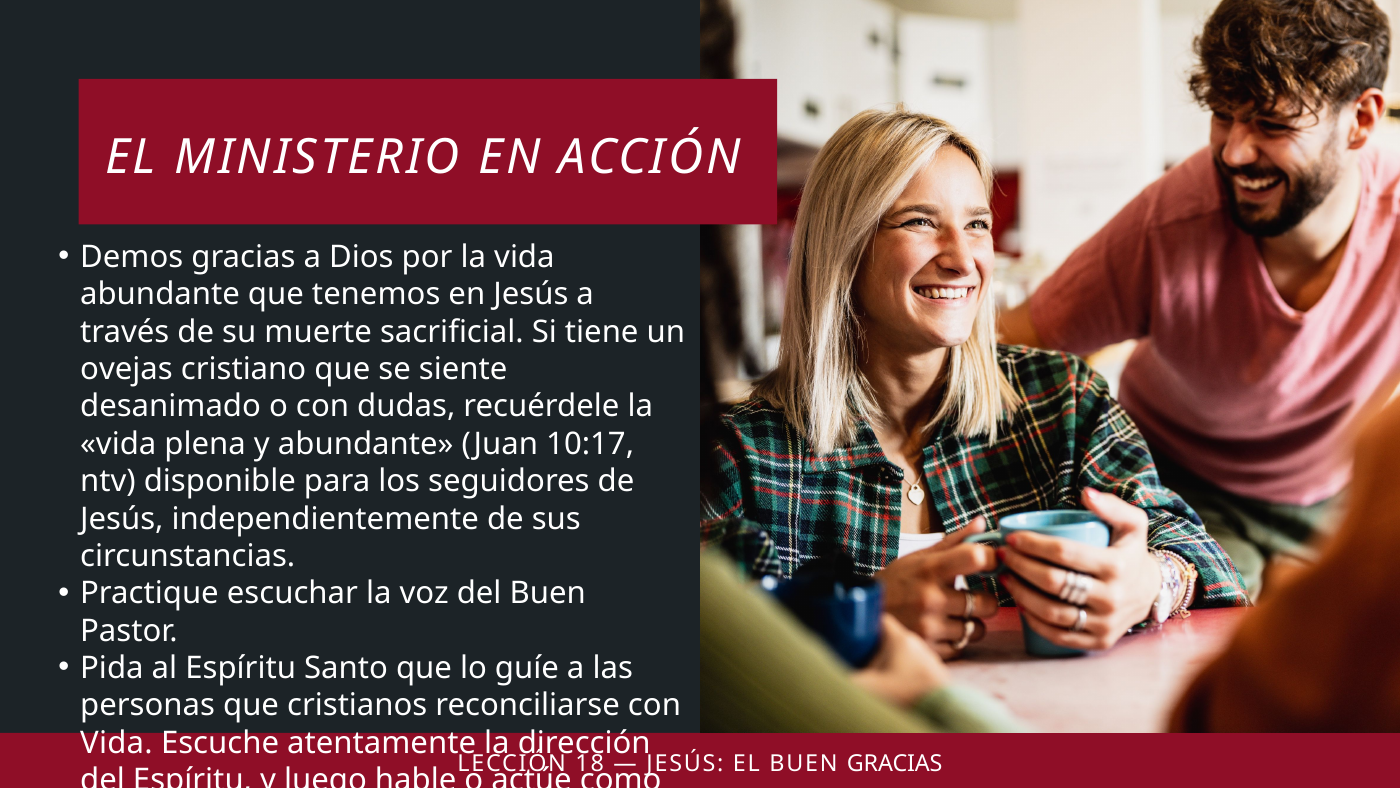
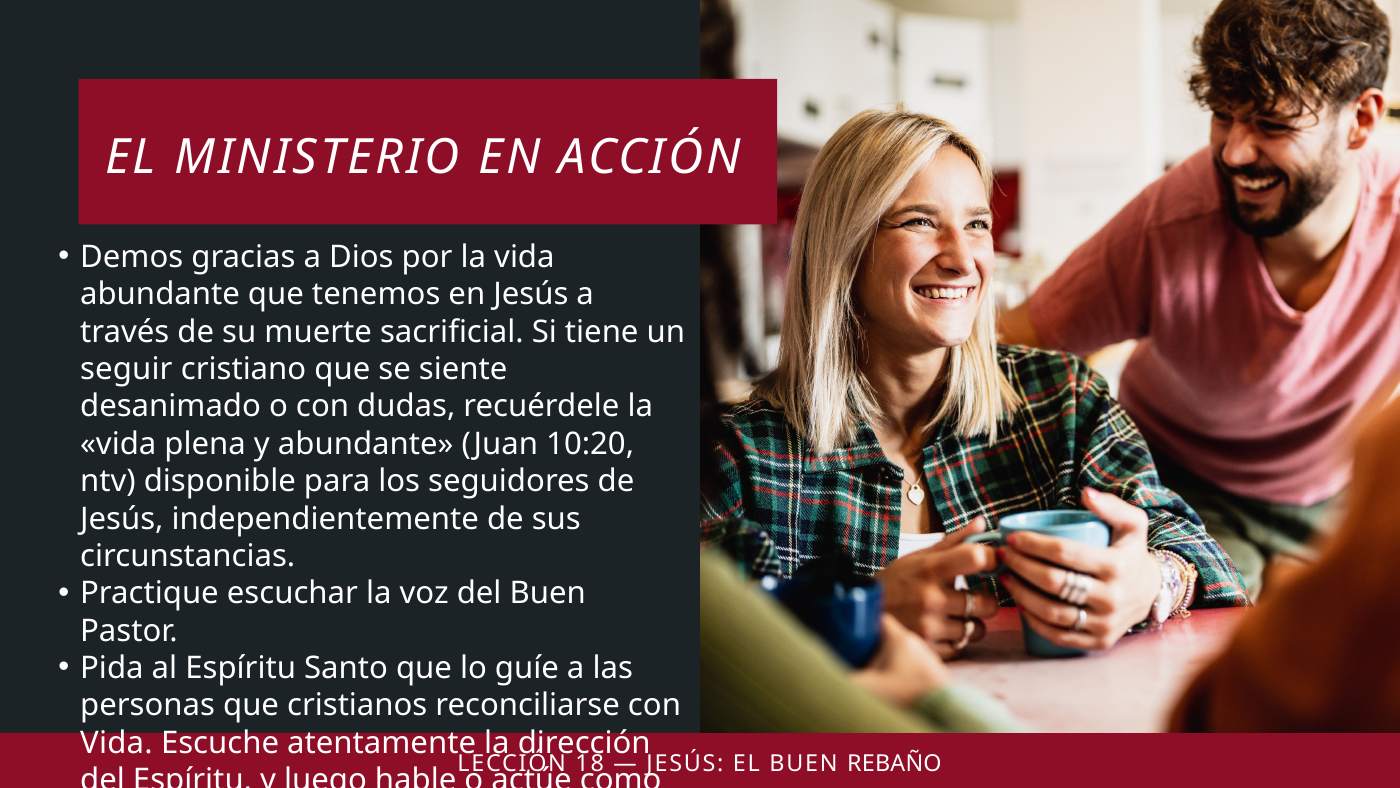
ovejas: ovejas -> seguir (126, 369)
10:17: 10:17 -> 10:20 (590, 444)
BUEN GRACIAS: GRACIAS -> REBAÑO (894, 763)
